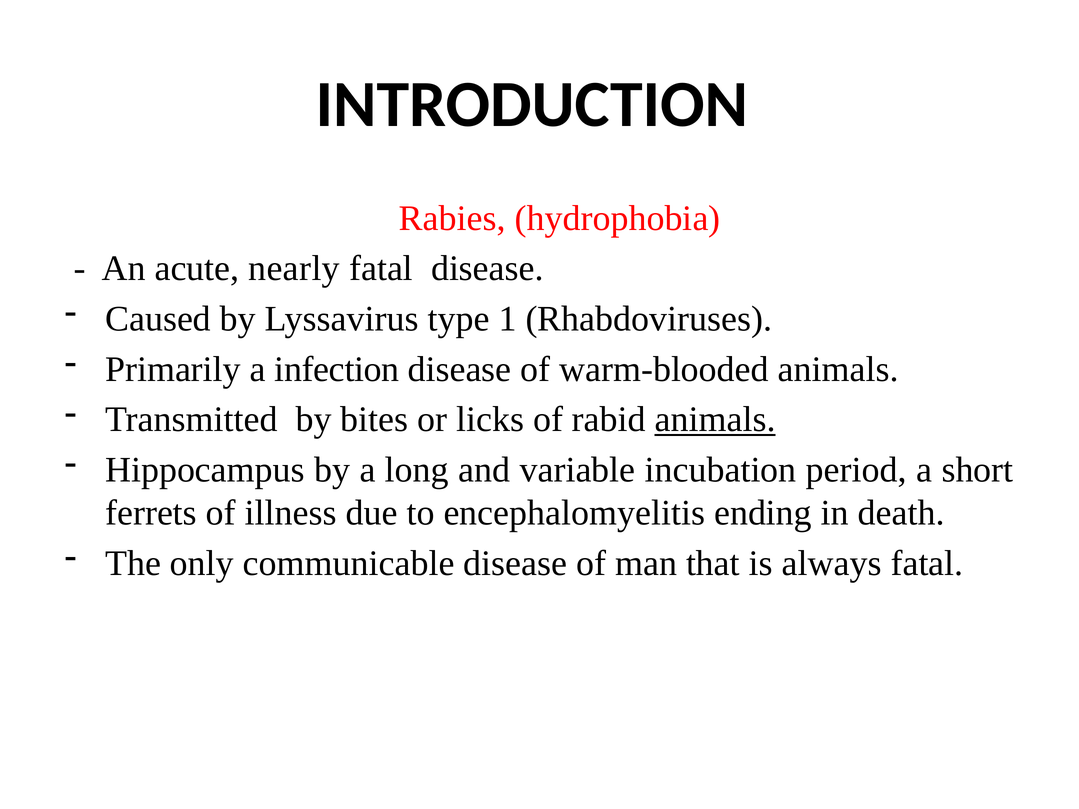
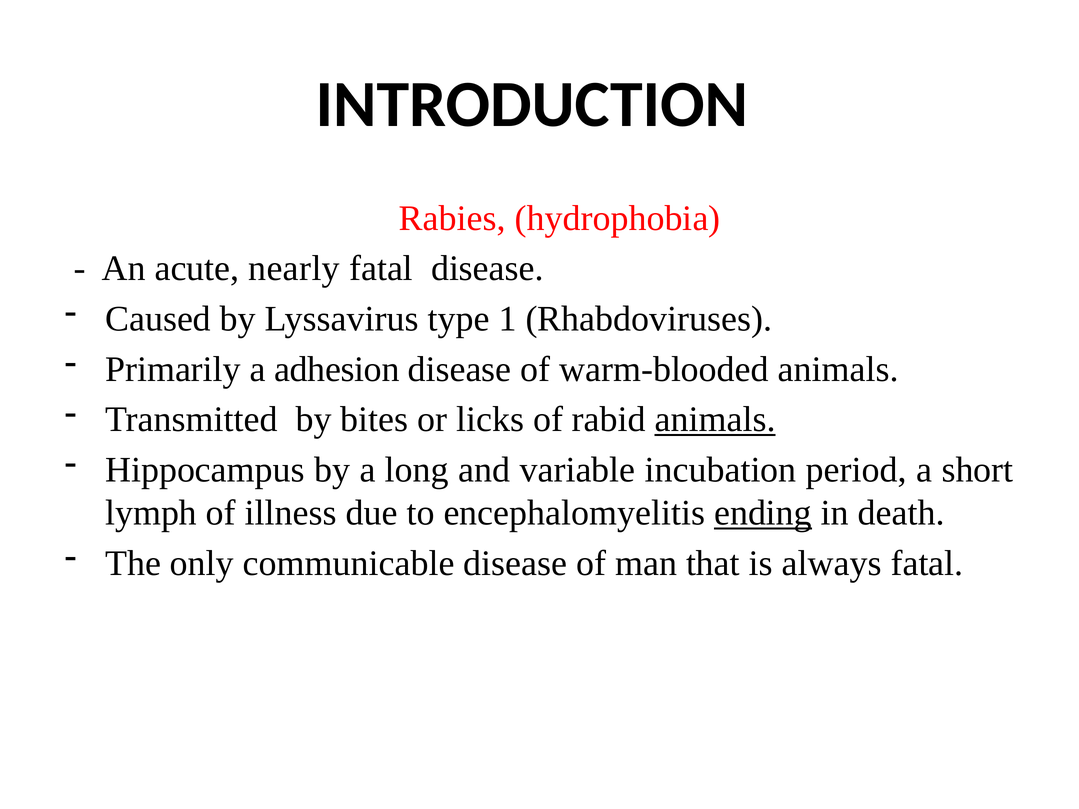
infection: infection -> adhesion (337, 369)
ferrets: ferrets -> lymph (151, 513)
ending underline: none -> present (763, 513)
